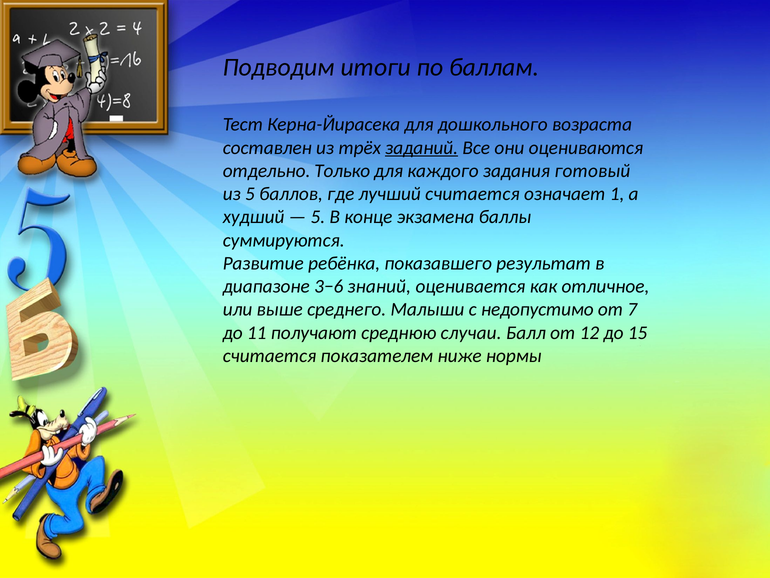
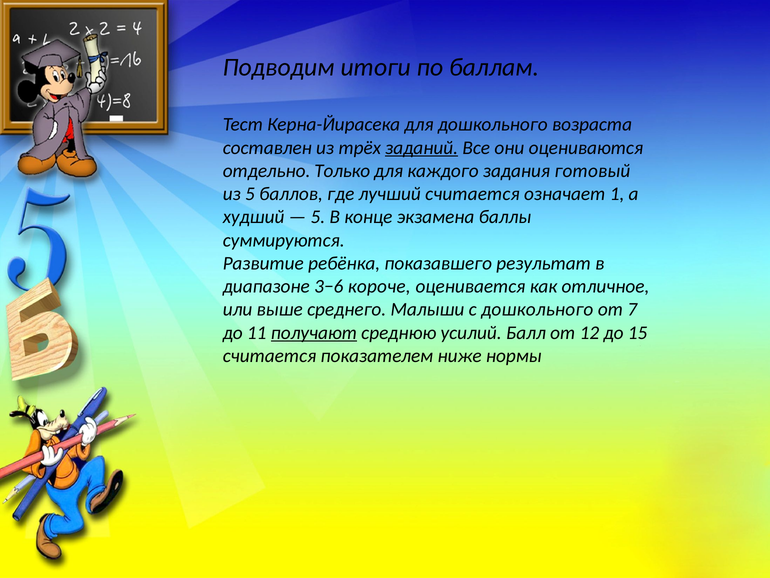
знаний: знаний -> короче (379, 286)
с недопустимо: недопустимо -> дошкольного (537, 309)
получают underline: none -> present (314, 332)
случаи: случаи -> усилий (471, 332)
